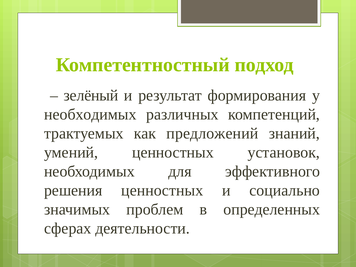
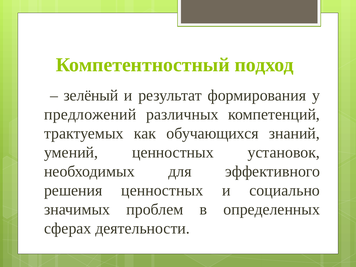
необходимых: необходимых -> предложений (90, 114)
предложений: предложений -> обучающихся (213, 133)
